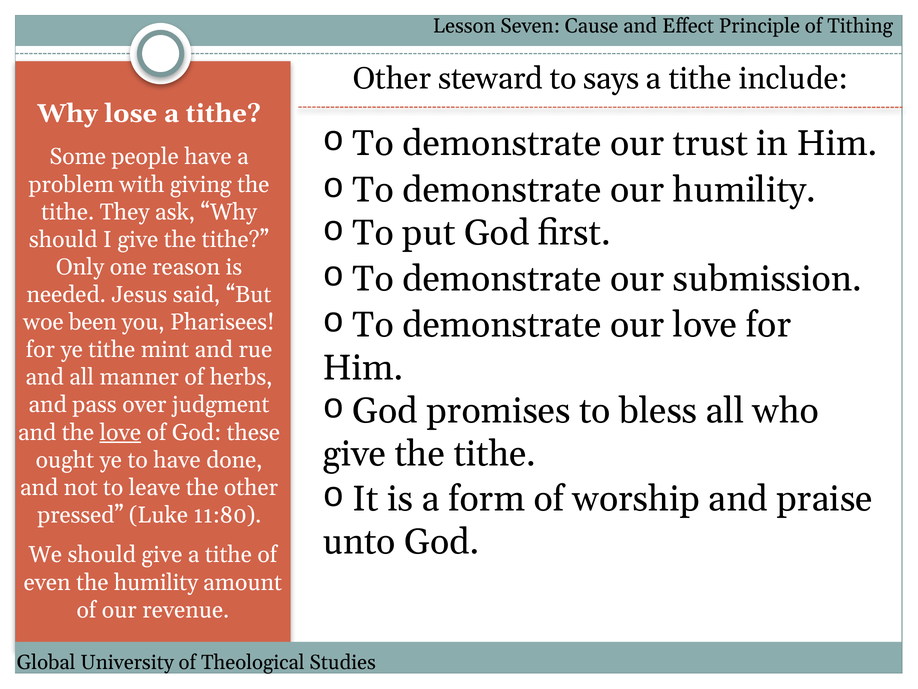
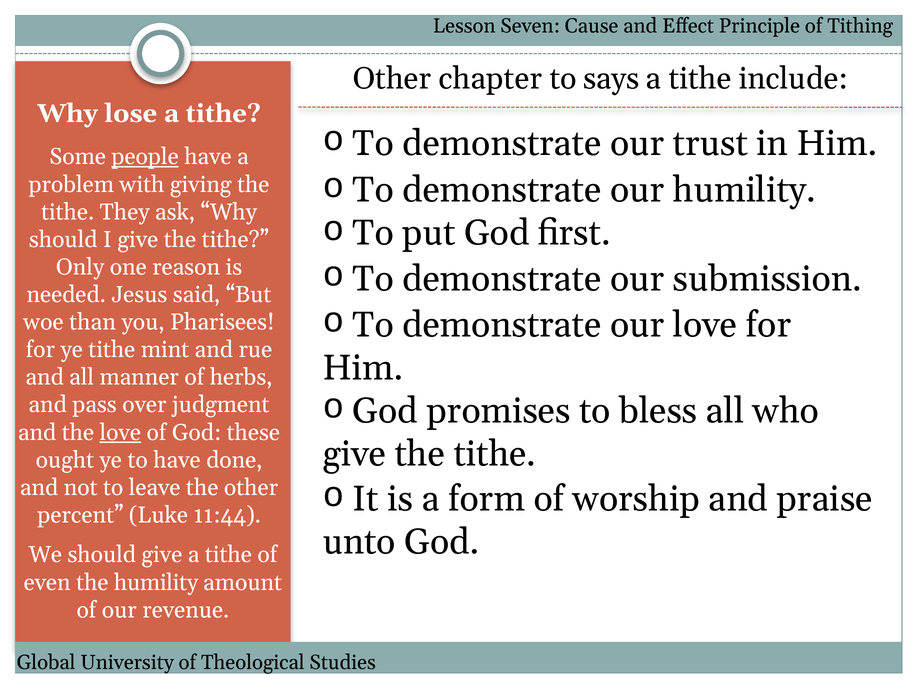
steward: steward -> chapter (490, 79)
people underline: none -> present (145, 157)
been: been -> than (93, 322)
pressed: pressed -> percent (80, 515)
11:80: 11:80 -> 11:44 (227, 515)
